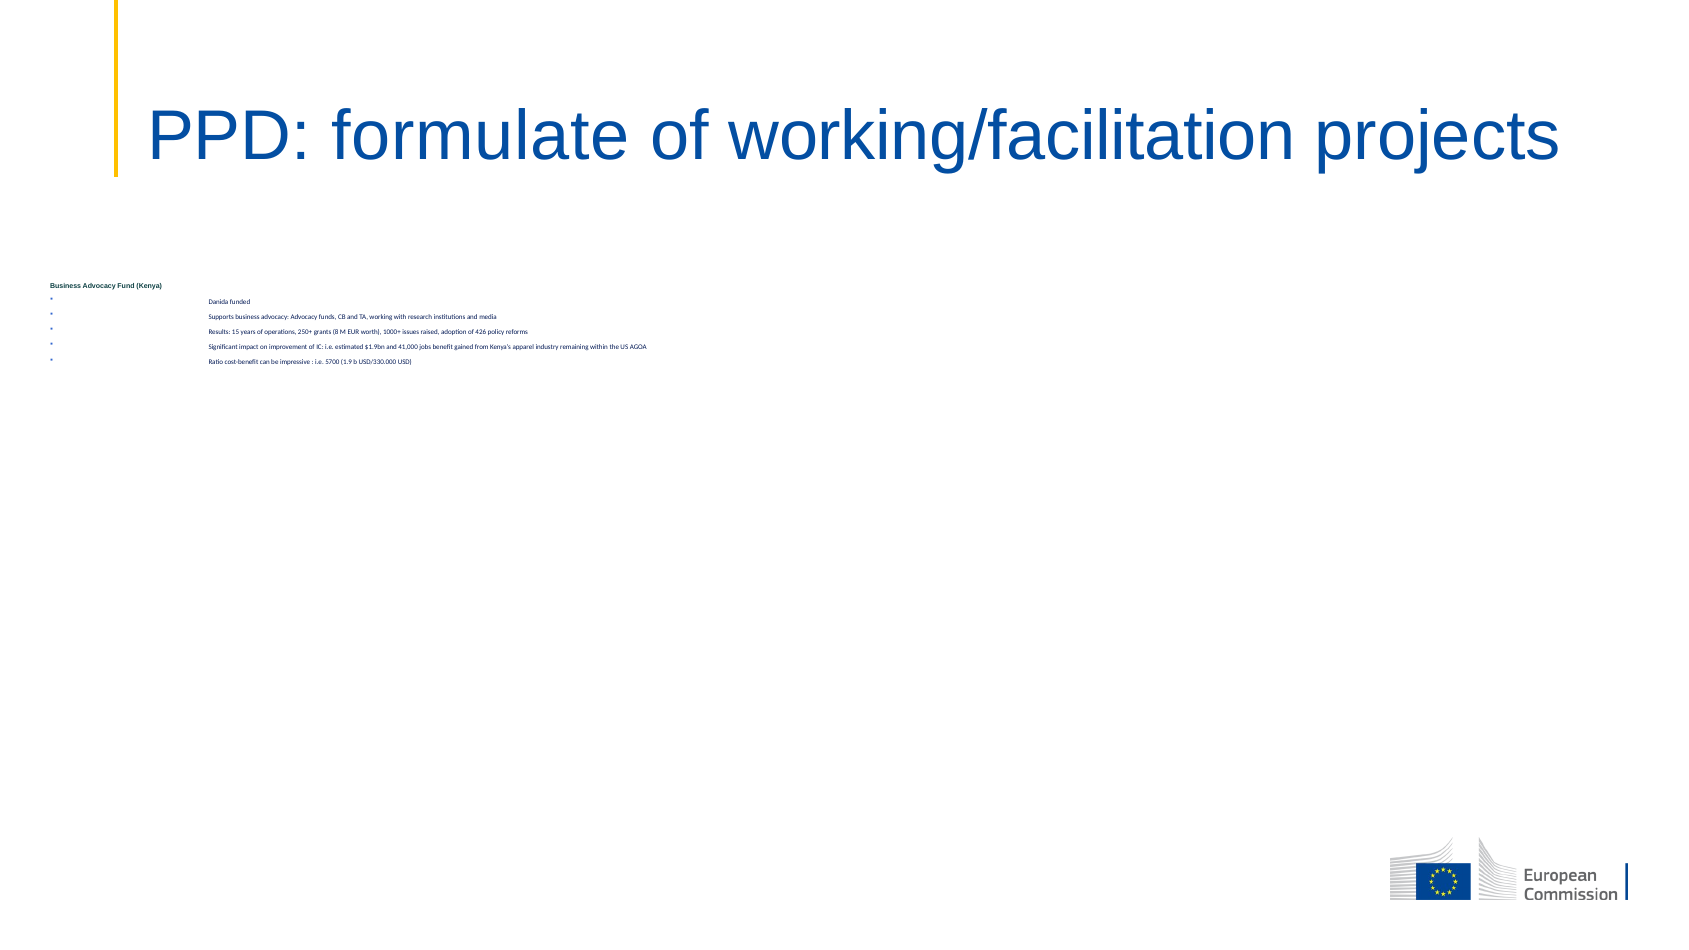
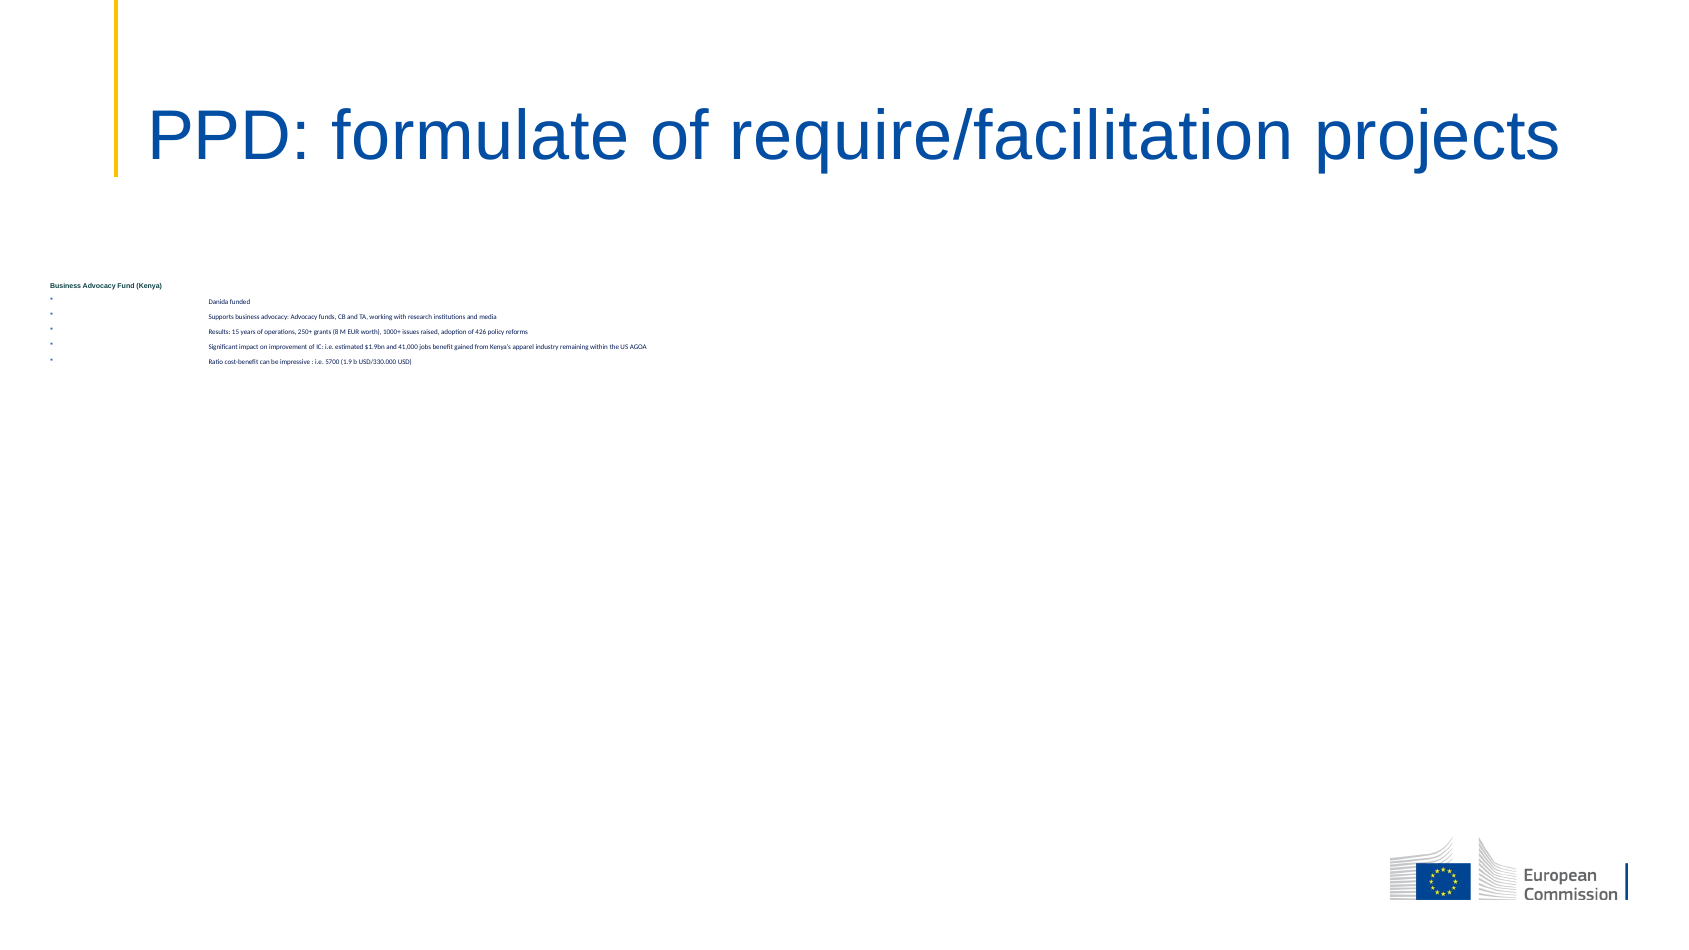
working/facilitation: working/facilitation -> require/facilitation (1012, 137)
